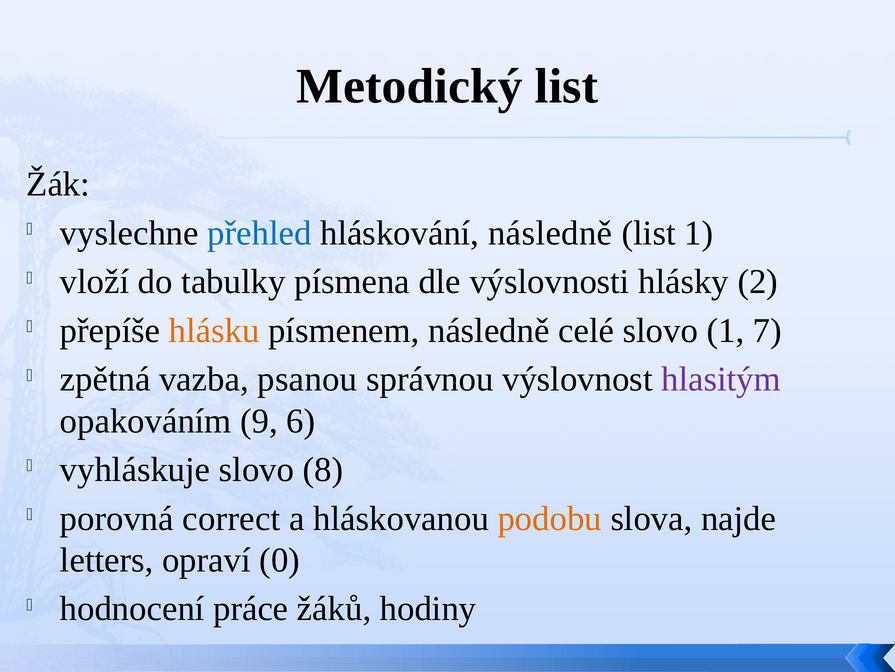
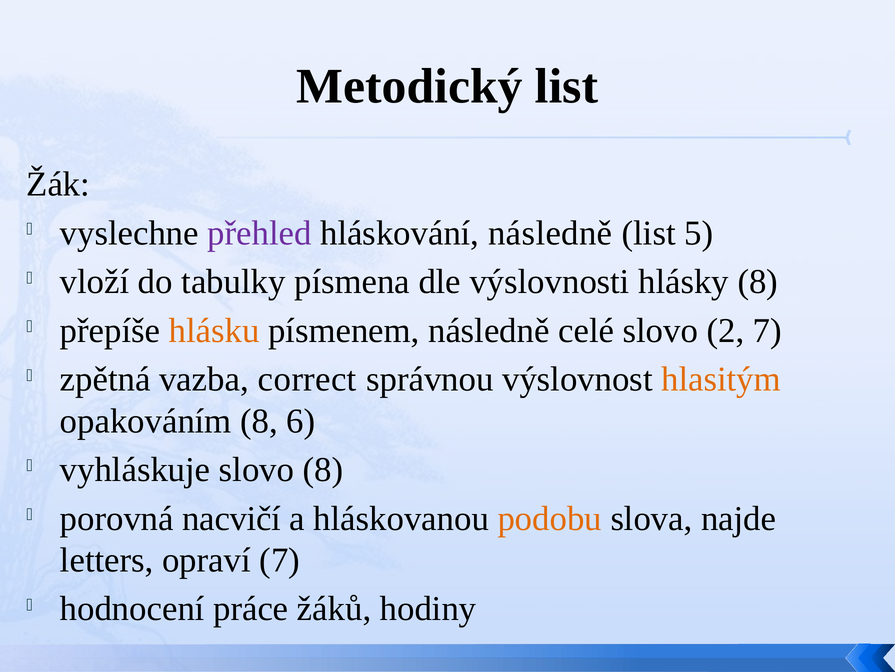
přehled colour: blue -> purple (259, 233)
list 1: 1 -> 5 (699, 233)
hlásky 2: 2 -> 8 (758, 282)
slovo 1: 1 -> 2 (725, 330)
psanou: psanou -> correct (307, 379)
hlasitým colour: purple -> orange (721, 379)
opakováním 9: 9 -> 8 (259, 421)
correct: correct -> nacvičí (232, 518)
opraví 0: 0 -> 7 (280, 560)
